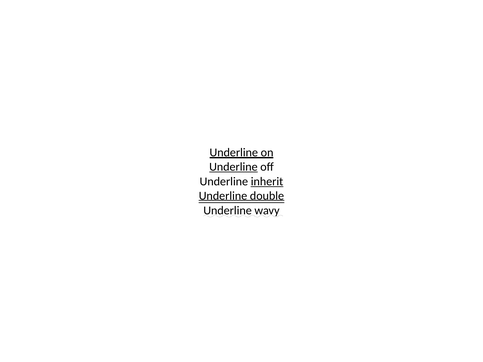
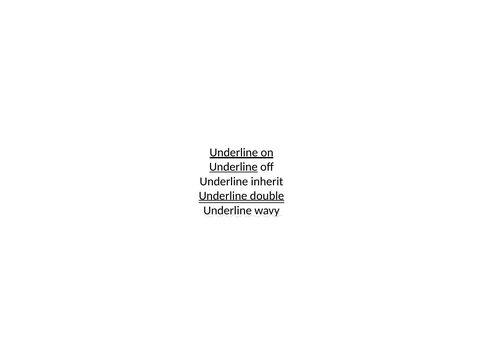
inherit underline: present -> none (267, 182)
